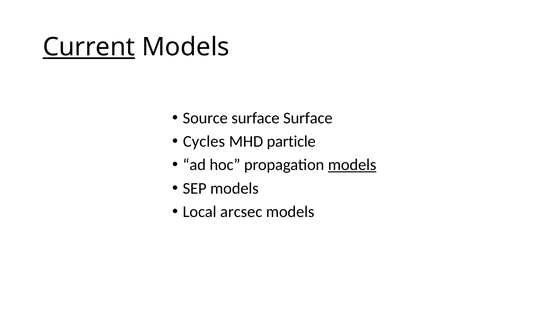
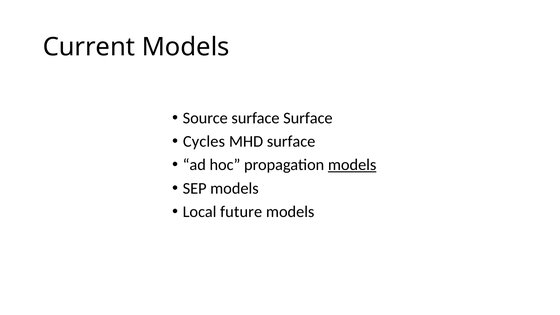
Current underline: present -> none (89, 47)
MHD particle: particle -> surface (291, 141)
arcsec: arcsec -> future (241, 212)
